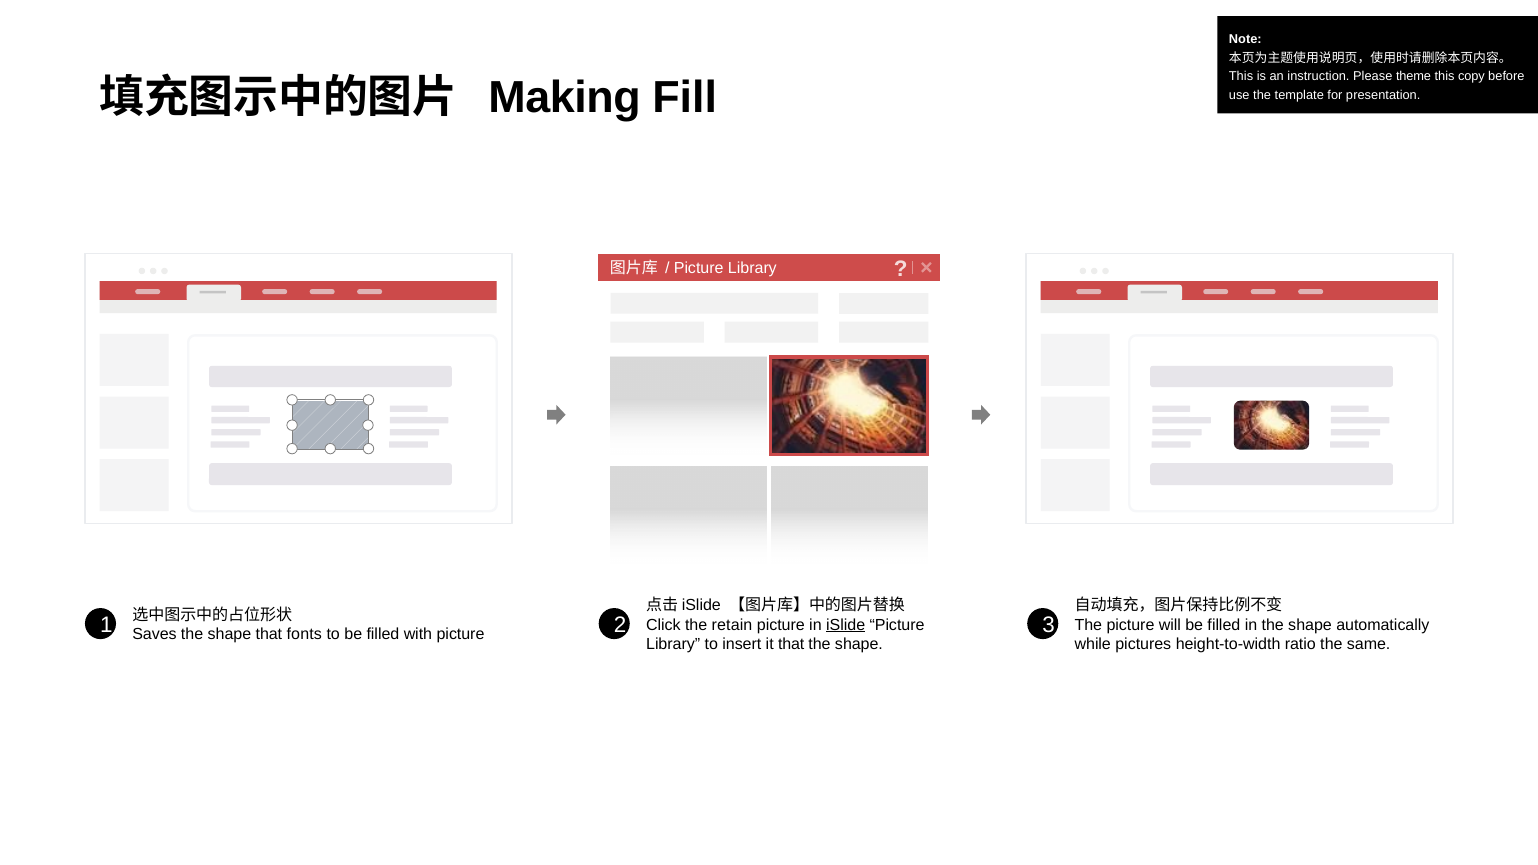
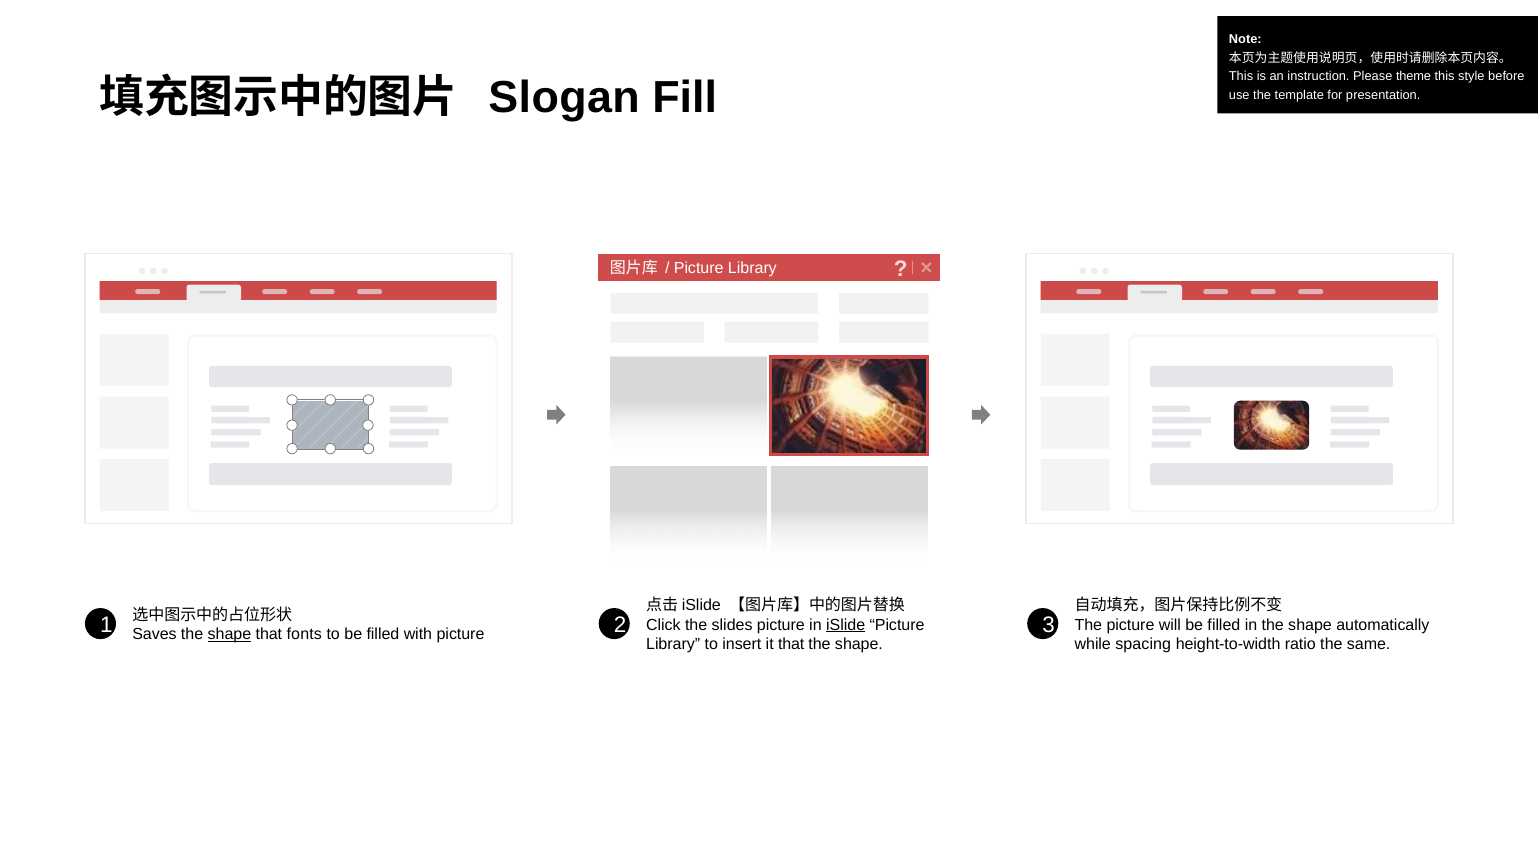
copy: copy -> style (1471, 76)
Making: Making -> Slogan (564, 98)
retain: retain -> slides (732, 625)
shape underline: none -> present (229, 634)
pictures: pictures -> spacing (1143, 644)
